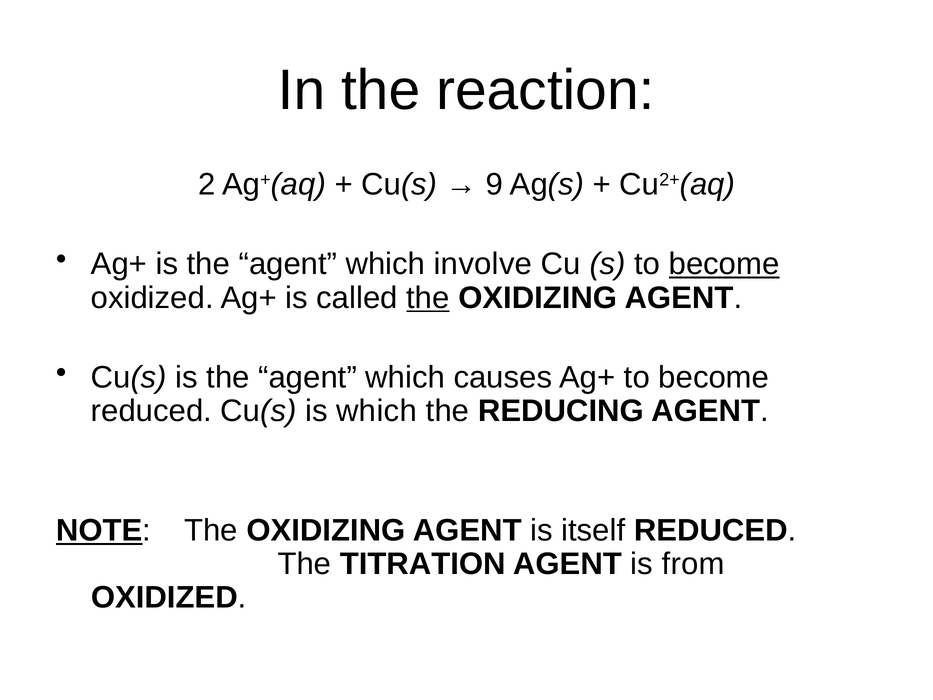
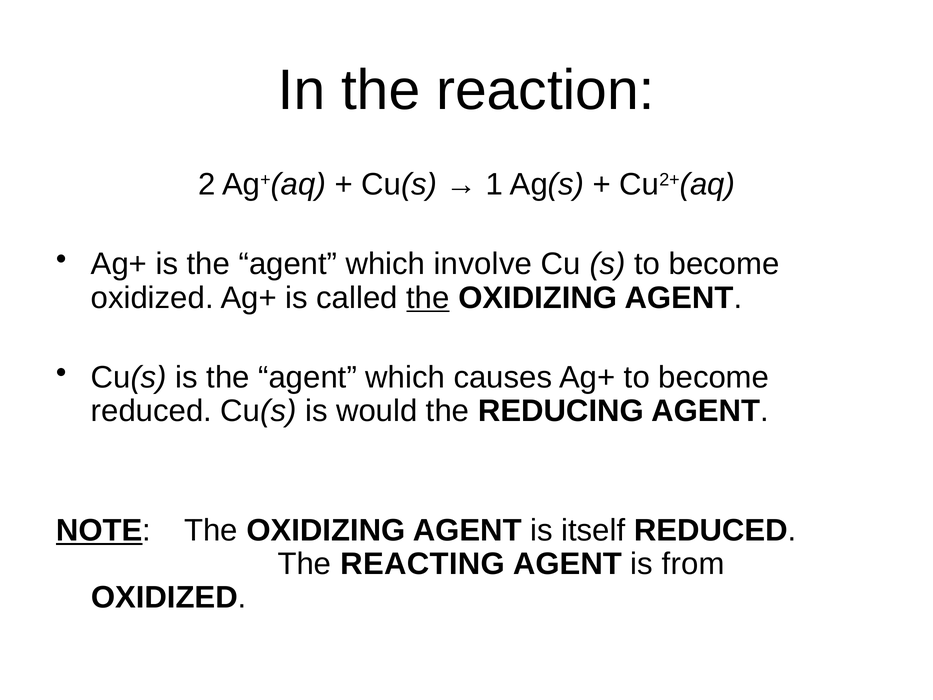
9: 9 -> 1 (494, 185)
become underline: present -> none (724, 264)
is which: which -> would (377, 411)
TITRATION: TITRATION -> REACTING (422, 564)
